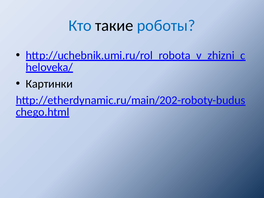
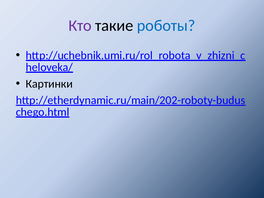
Кто colour: blue -> purple (80, 26)
